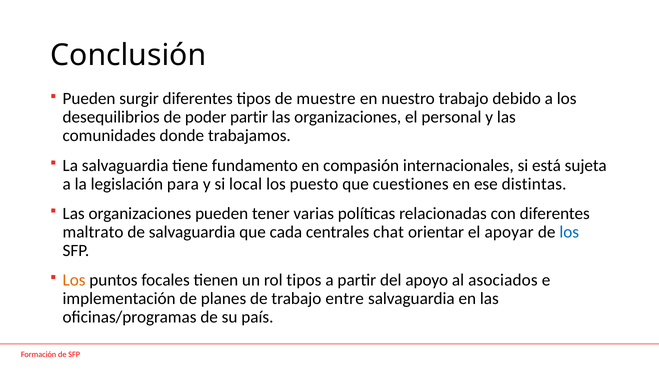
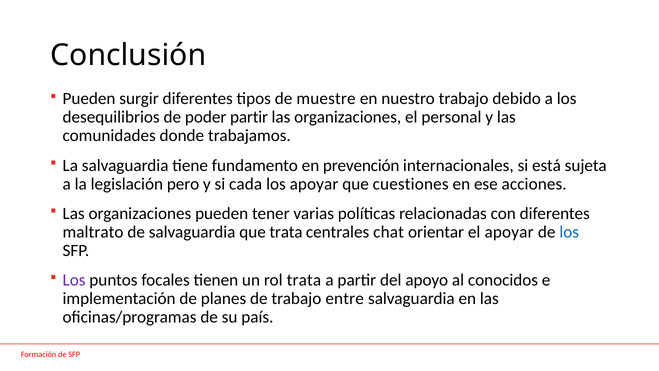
compasión: compasión -> prevención (361, 165)
para: para -> pero (183, 184)
local: local -> cada (246, 184)
los puesto: puesto -> apoyar (314, 184)
distintas: distintas -> acciones (534, 184)
que cada: cada -> trata (286, 232)
Los colour: orange -> purple (74, 280)
rol tipos: tipos -> trata (304, 280)
asociados: asociados -> conocidos (503, 280)
